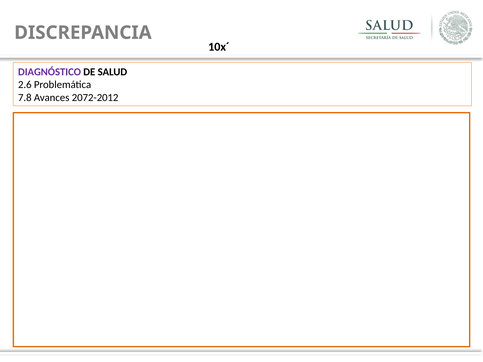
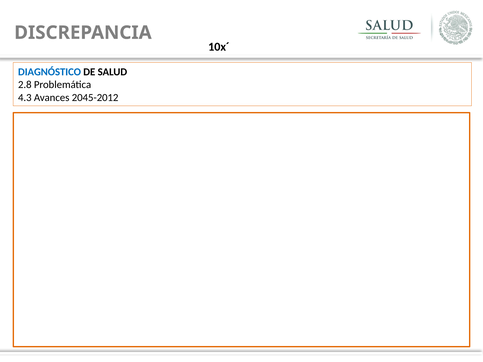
DIAGNÓSTICO colour: purple -> blue (50, 72)
2.6: 2.6 -> 2.8 (25, 85)
7.8: 7.8 -> 4.3 (25, 98)
2072-2012: 2072-2012 -> 2045-2012 (95, 98)
